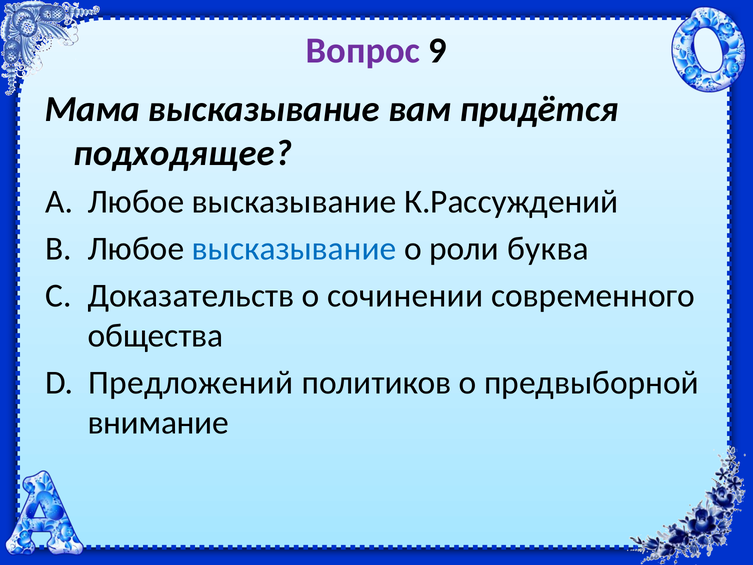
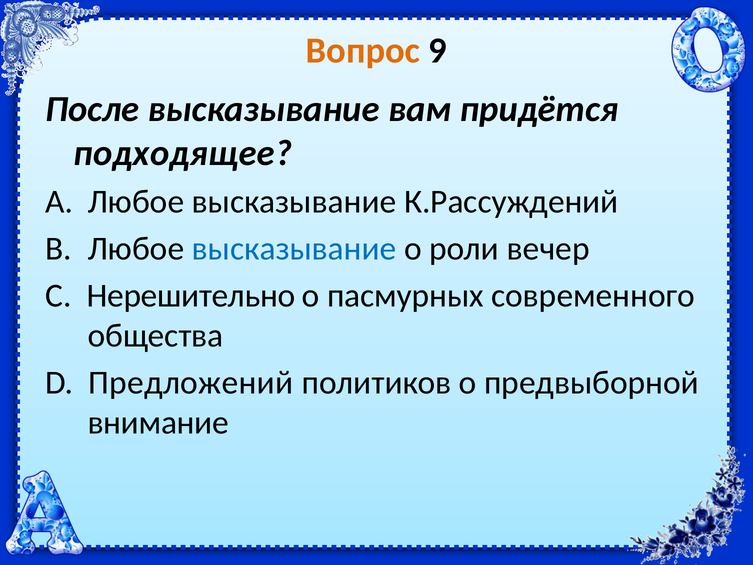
Вопрос colour: purple -> orange (363, 51)
Мама: Мама -> После (92, 109)
буква: буква -> вечер (548, 249)
Доказательств: Доказательств -> Нерешительно (191, 295)
сочинении: сочинении -> пасмурных (405, 295)
